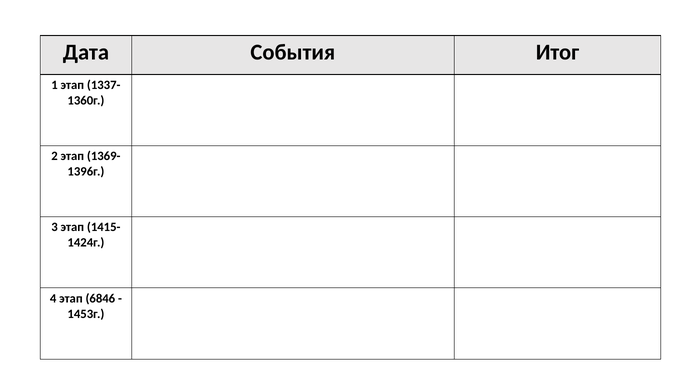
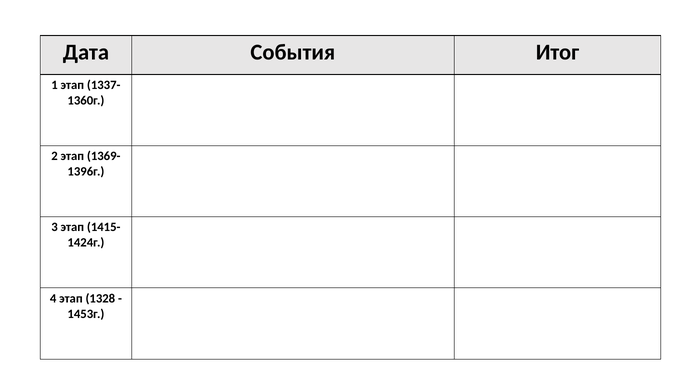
6846: 6846 -> 1328 (100, 298)
